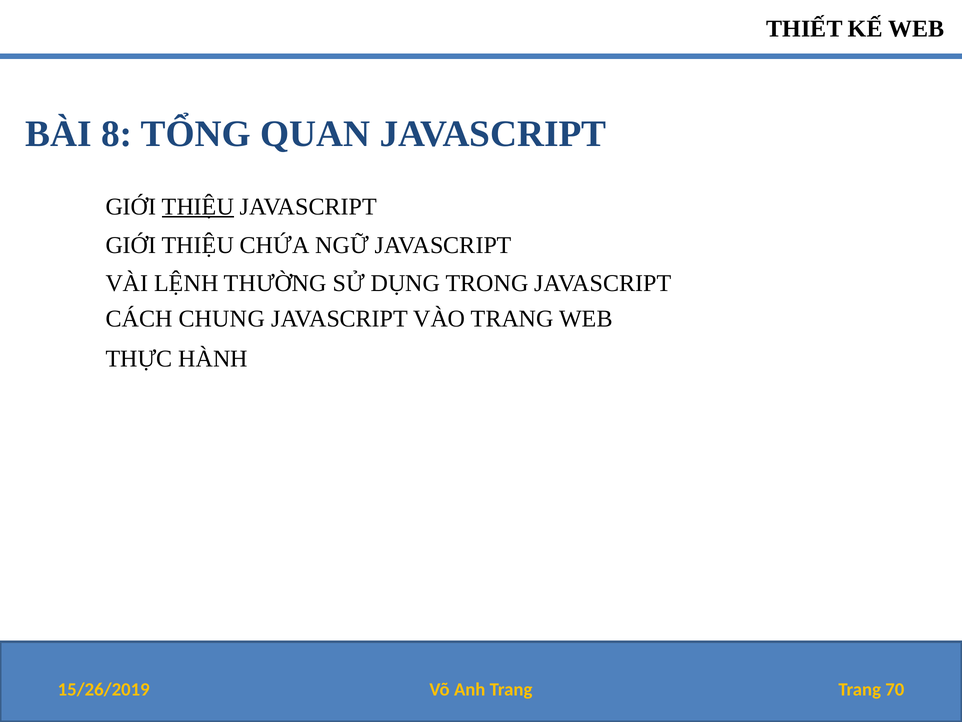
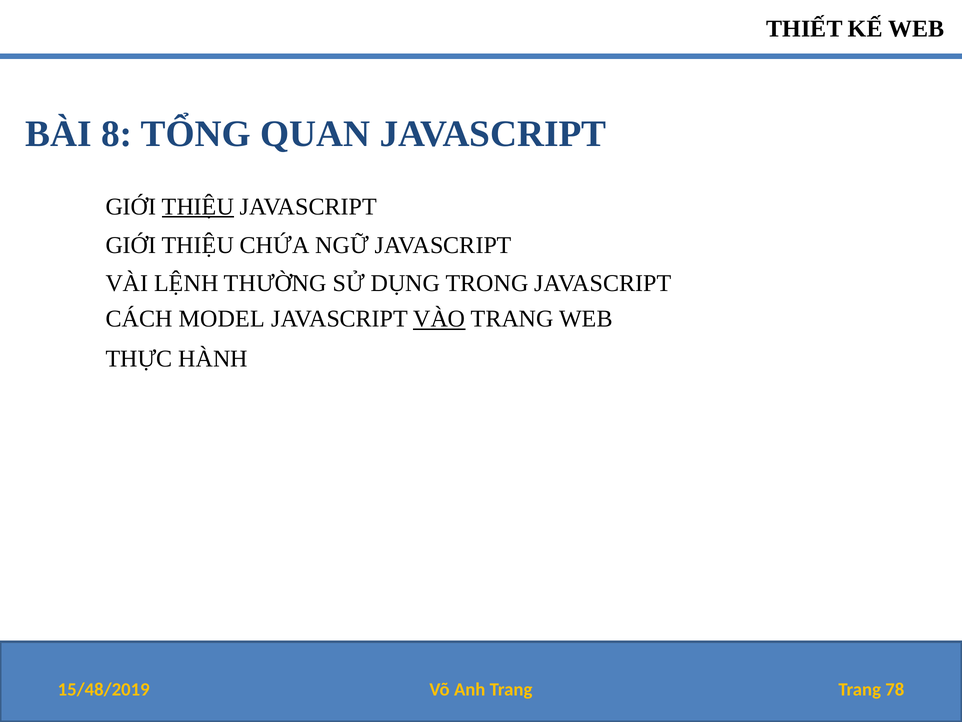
CHUNG: CHUNG -> MODEL (222, 319)
VÀO underline: none -> present (439, 319)
15/26/2019: 15/26/2019 -> 15/48/2019 (104, 689)
70: 70 -> 78 (895, 689)
